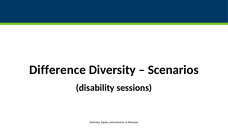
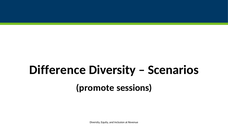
disability: disability -> promote (95, 88)
